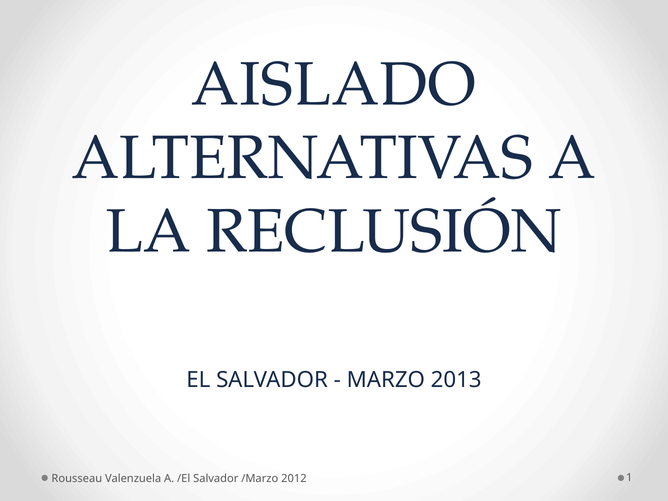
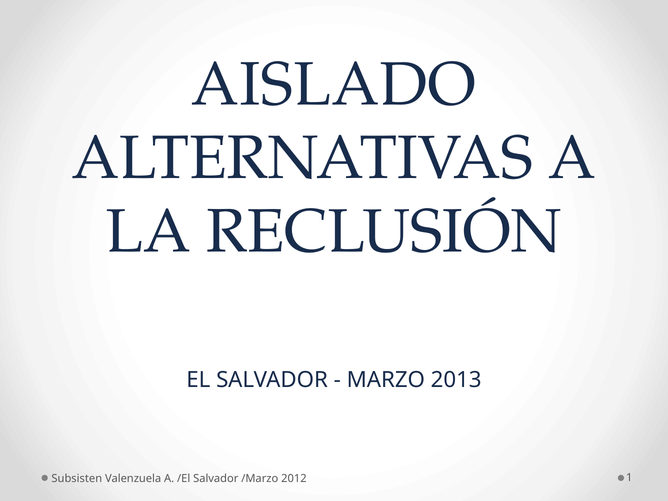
Rousseau: Rousseau -> Subsisten (77, 478)
